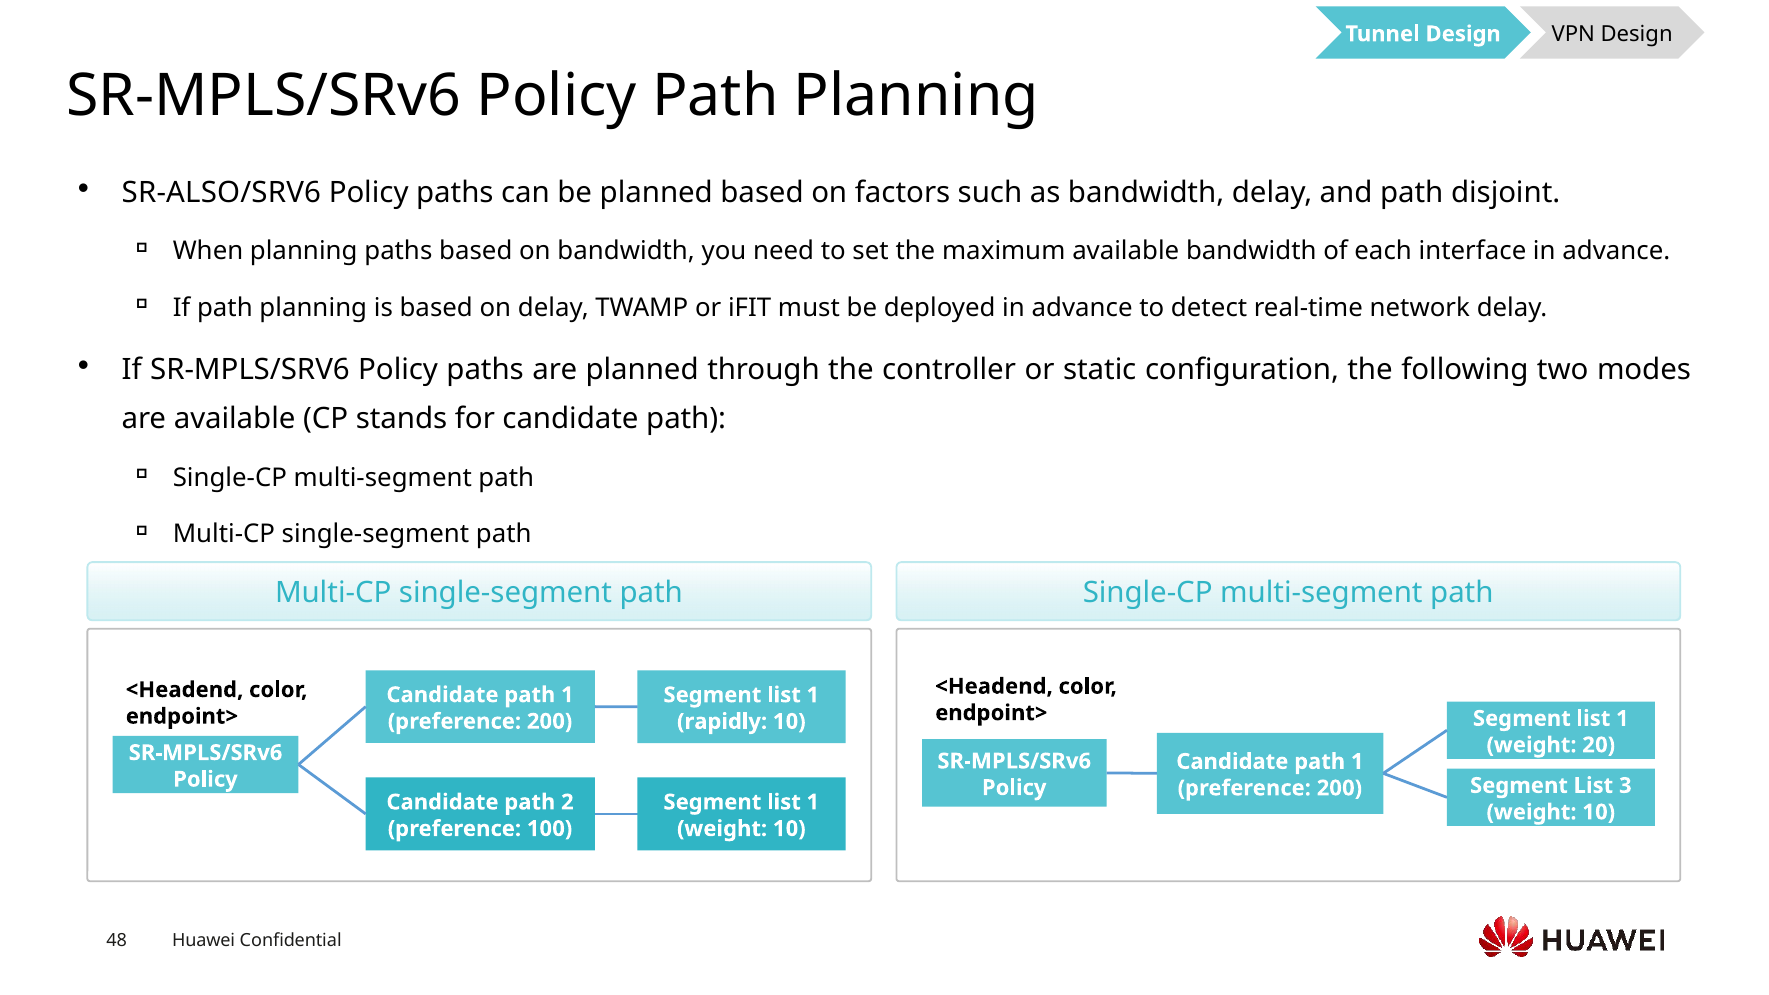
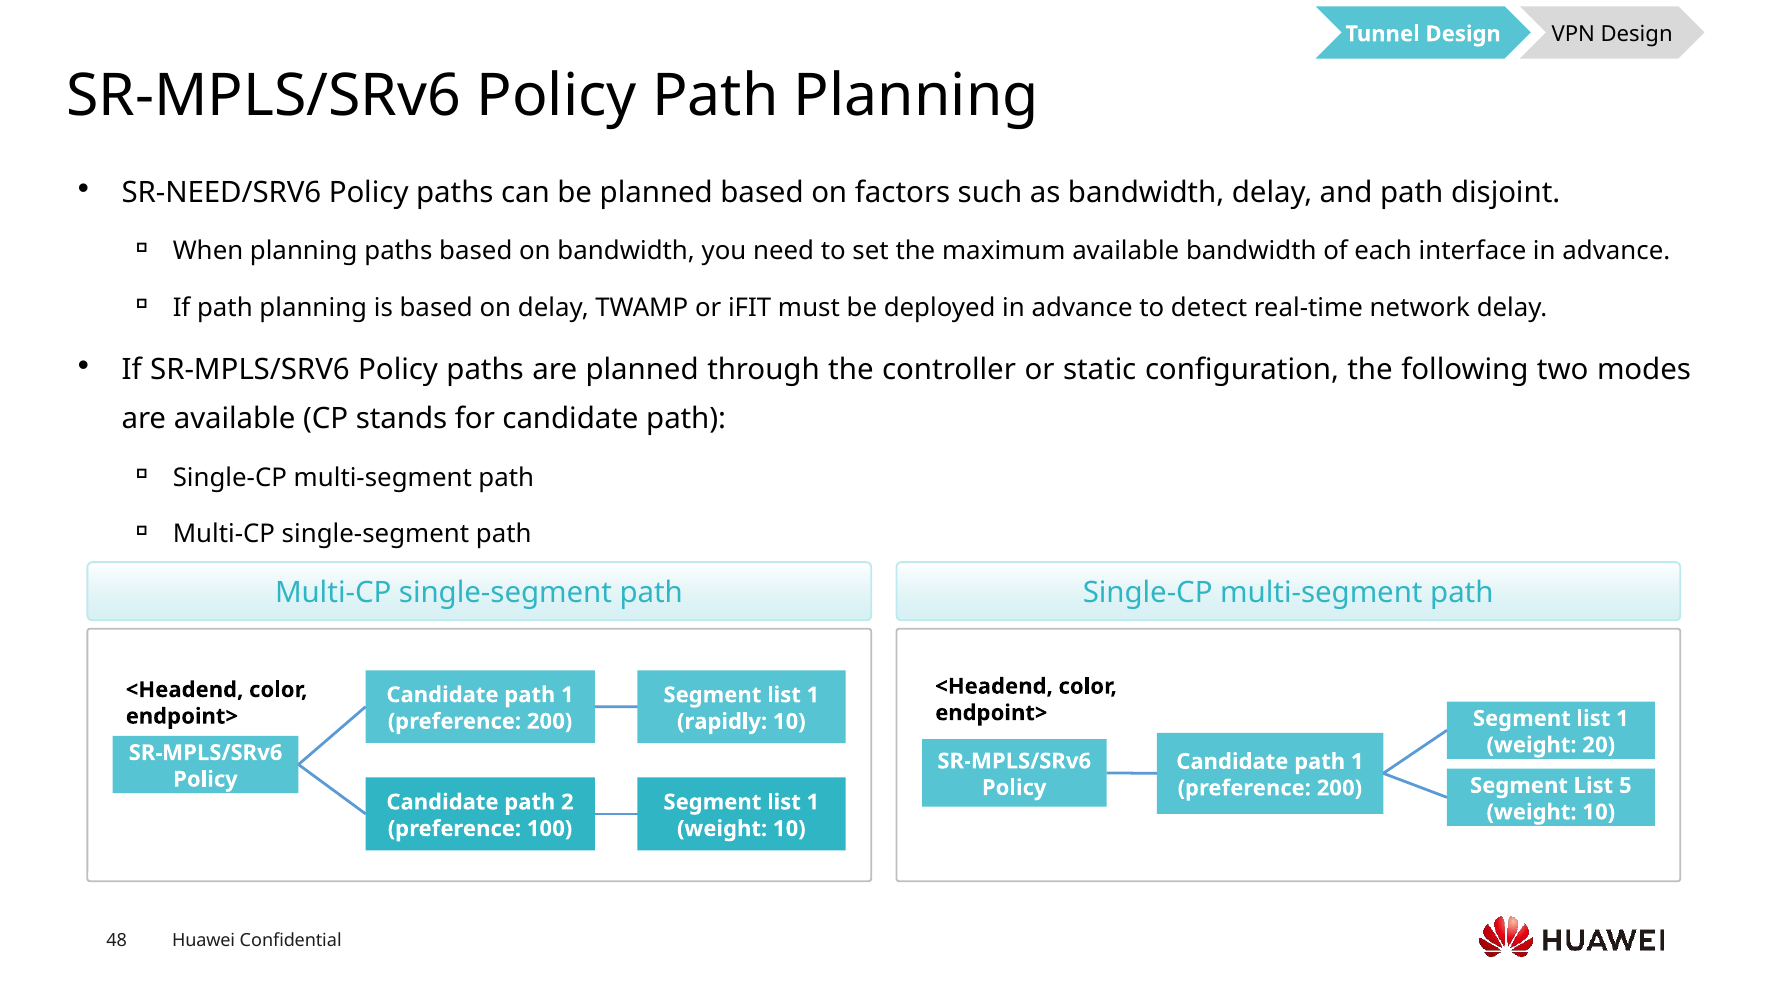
SR-ALSO/SRV6: SR-ALSO/SRV6 -> SR-NEED/SRV6 (221, 192)
3: 3 -> 5 (1625, 786)
